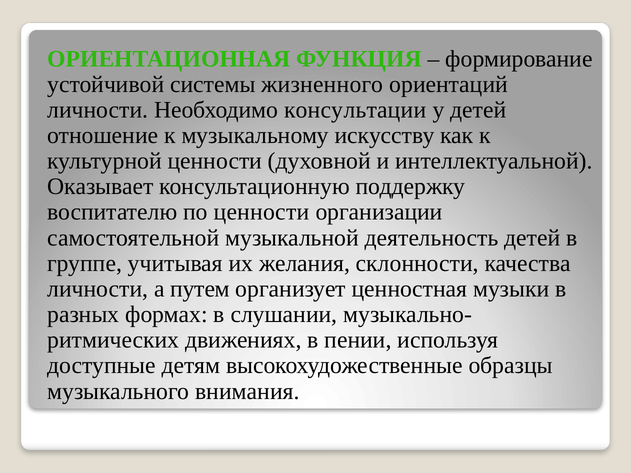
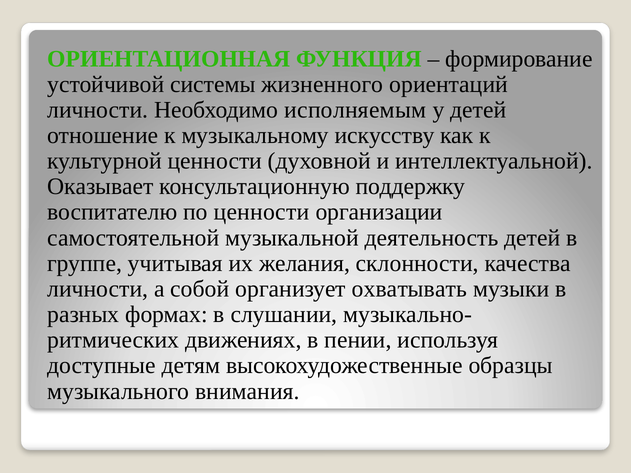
консультации: консультации -> исполняемым (355, 110)
путем: путем -> собой (200, 289)
ценностная: ценностная -> охватывать (409, 289)
